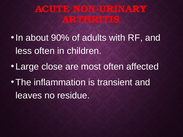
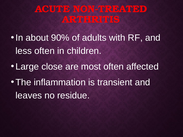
NON-URINARY: NON-URINARY -> NON-TREATED (110, 9)
